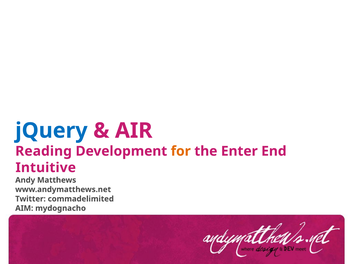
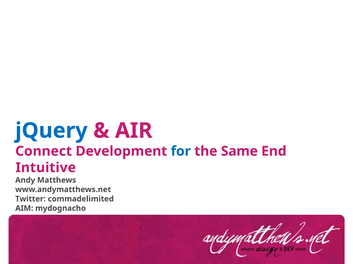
Reading: Reading -> Connect (44, 152)
for colour: orange -> blue (181, 152)
Enter: Enter -> Same (239, 152)
